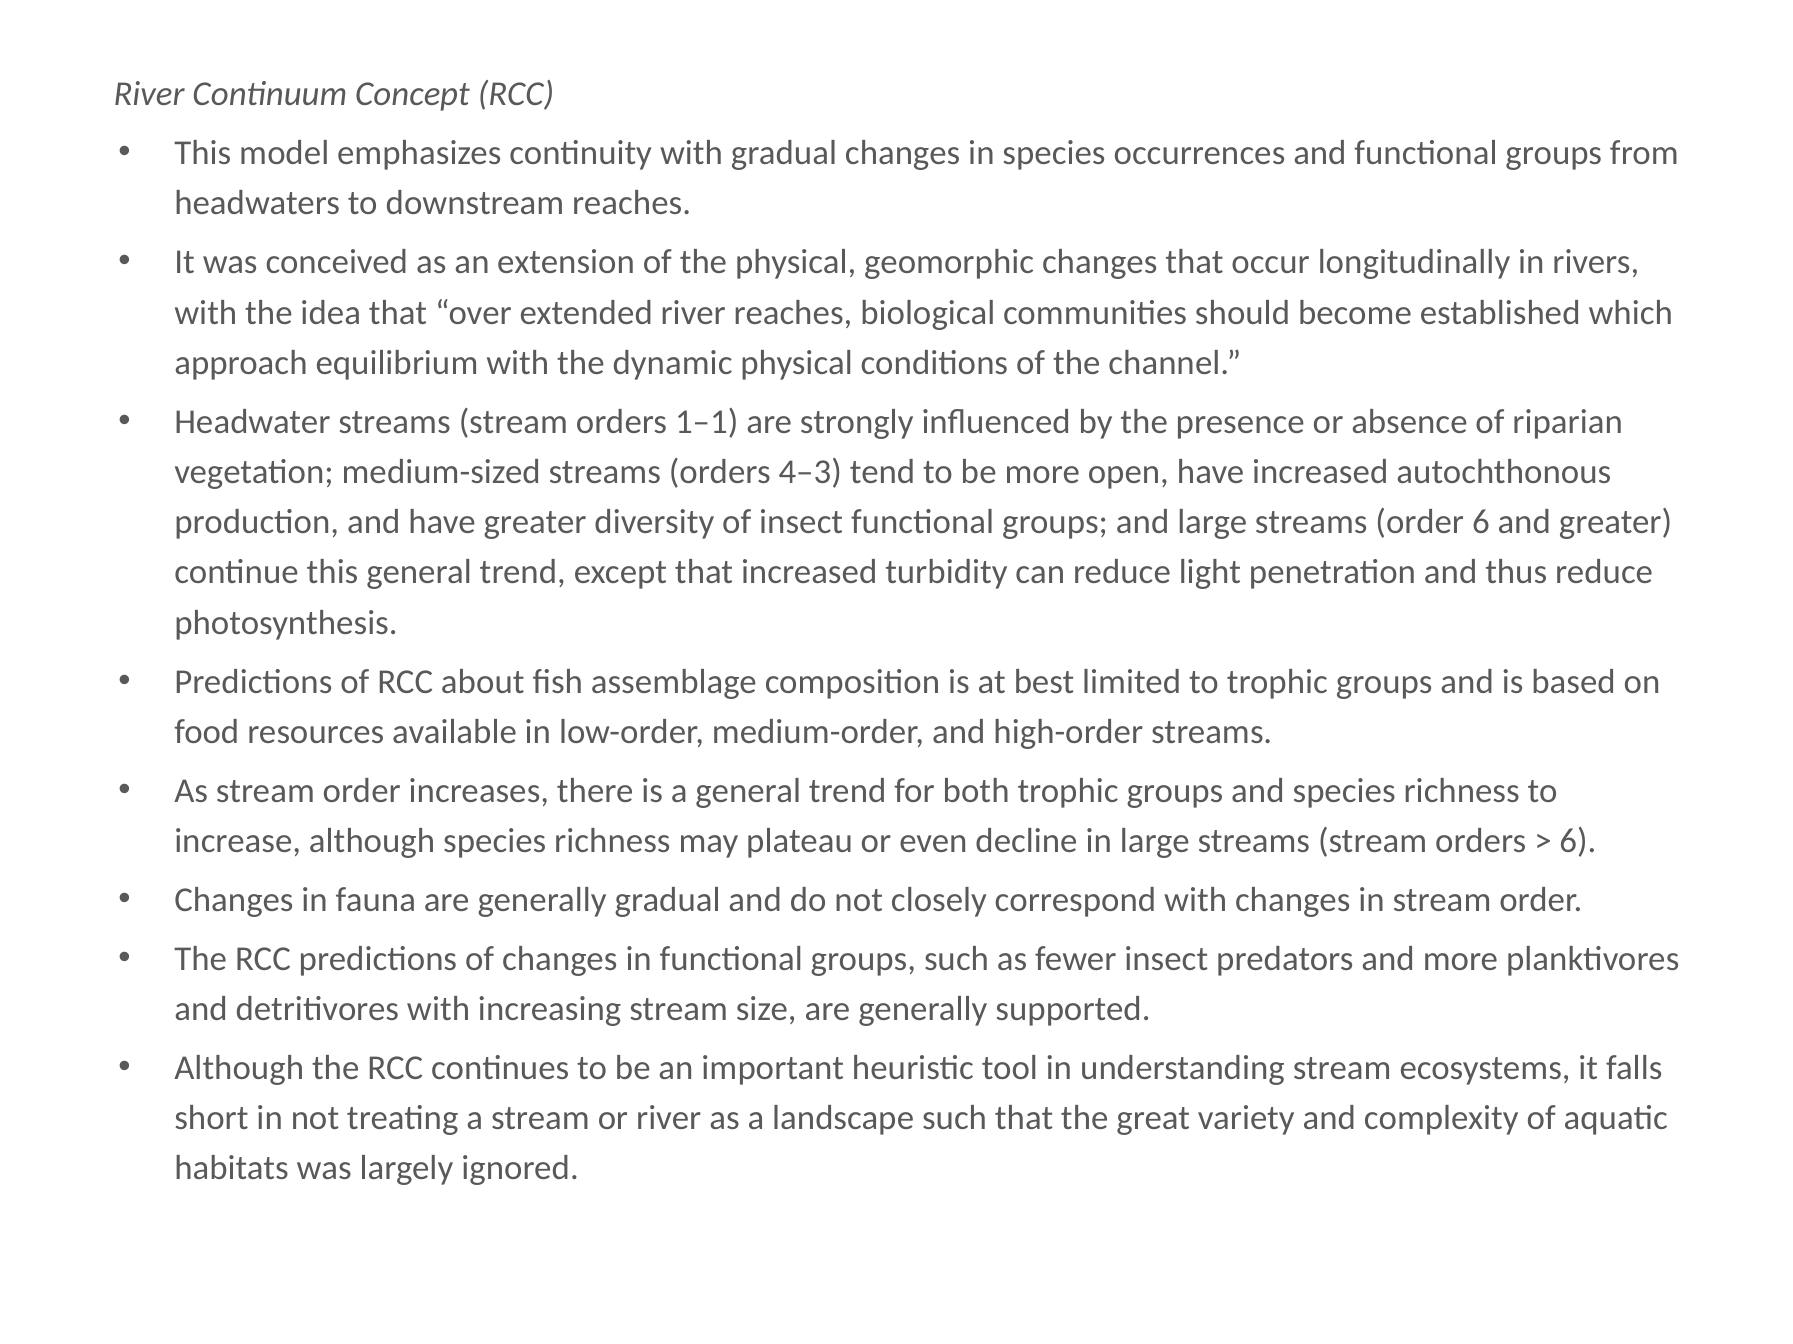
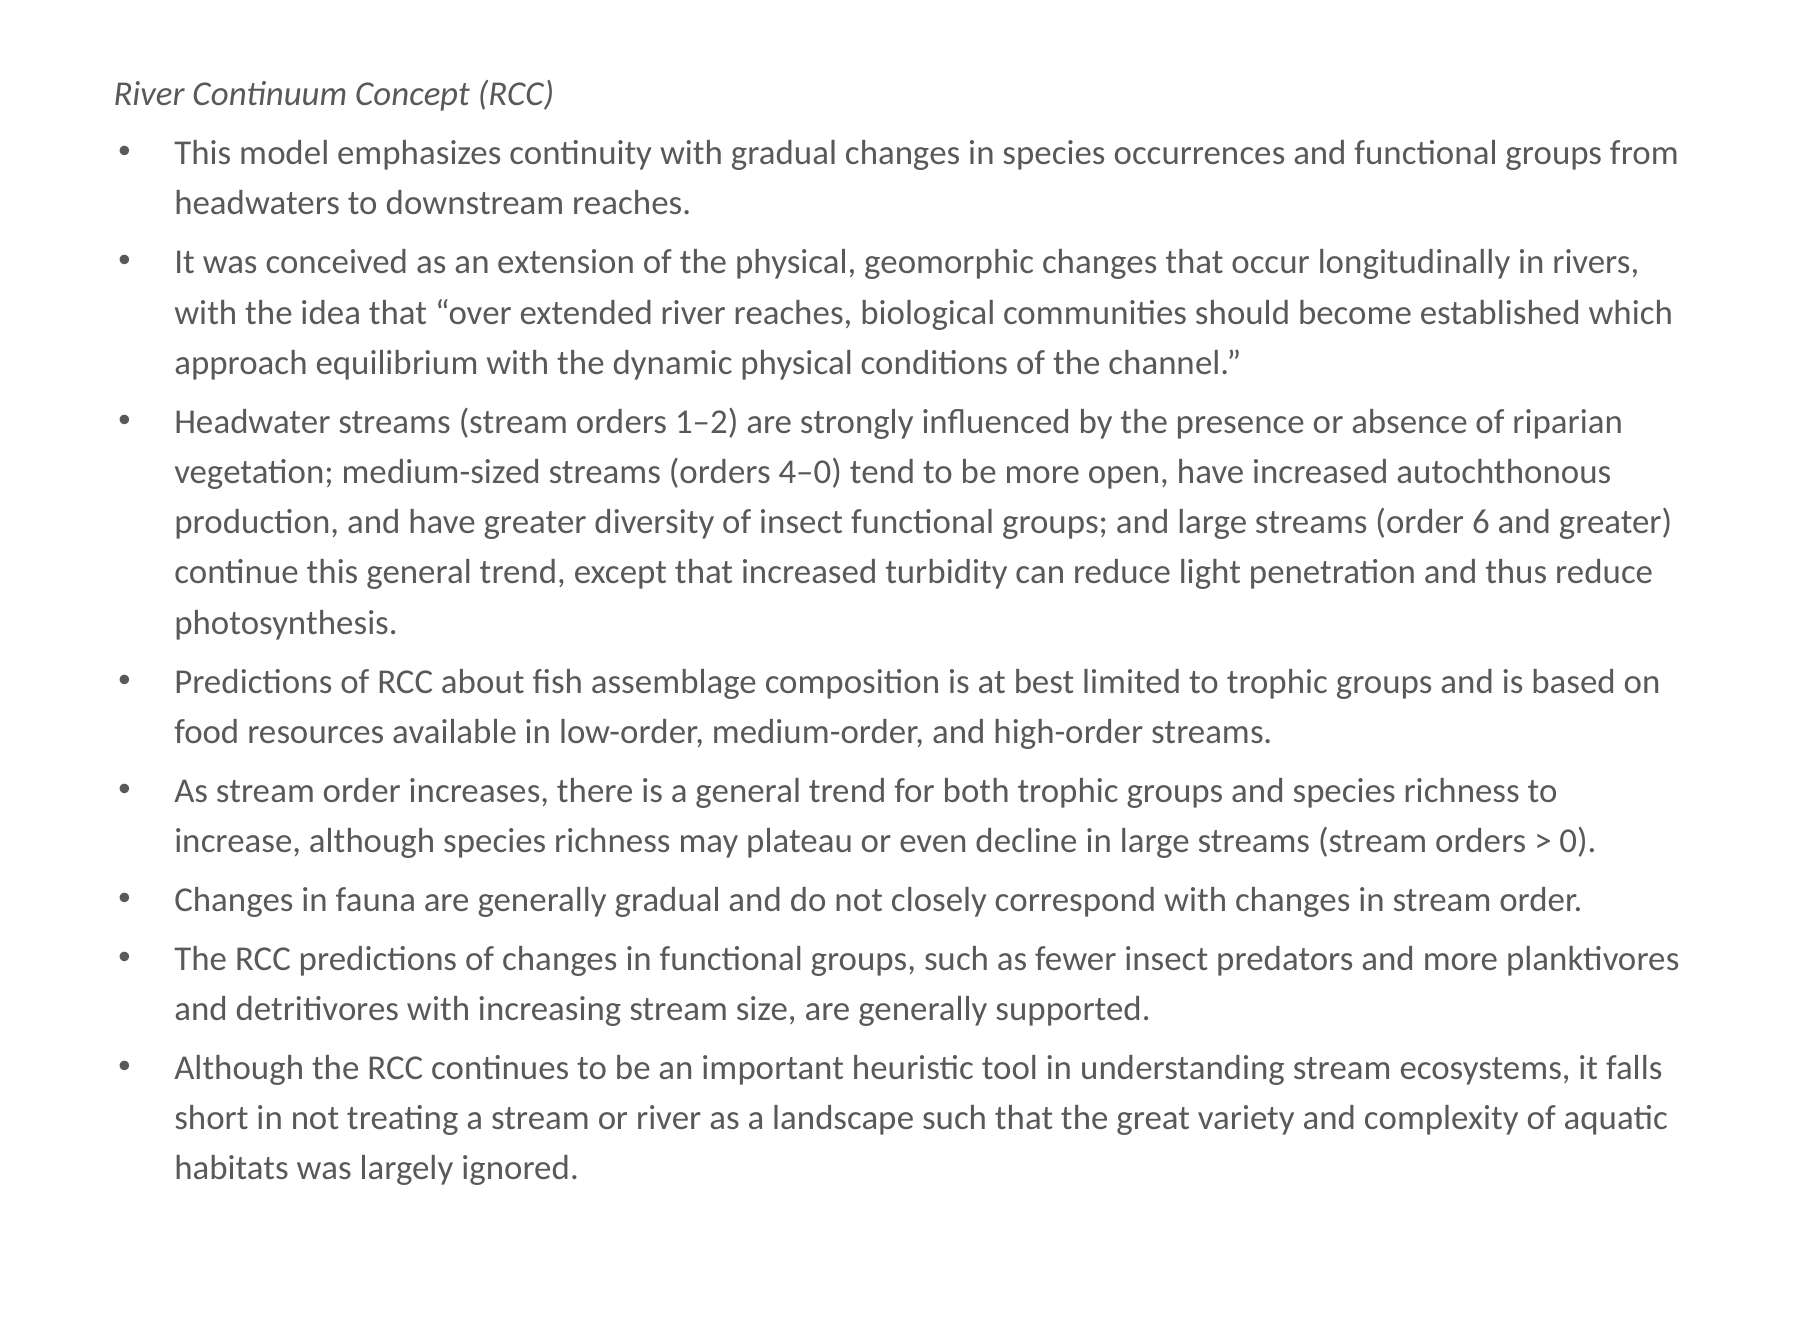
1–1: 1–1 -> 1–2 (707, 422)
4–3: 4–3 -> 4–0 (810, 472)
6: 6 -> 0 (1578, 841)
